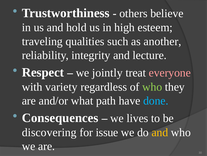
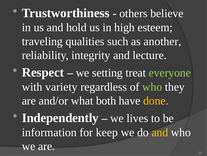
jointly: jointly -> setting (107, 72)
everyone colour: pink -> light green (170, 72)
path: path -> both (106, 100)
done colour: light blue -> yellow (156, 100)
Consequences: Consequences -> Independently (60, 117)
discovering: discovering -> information (49, 132)
issue: issue -> keep (107, 132)
